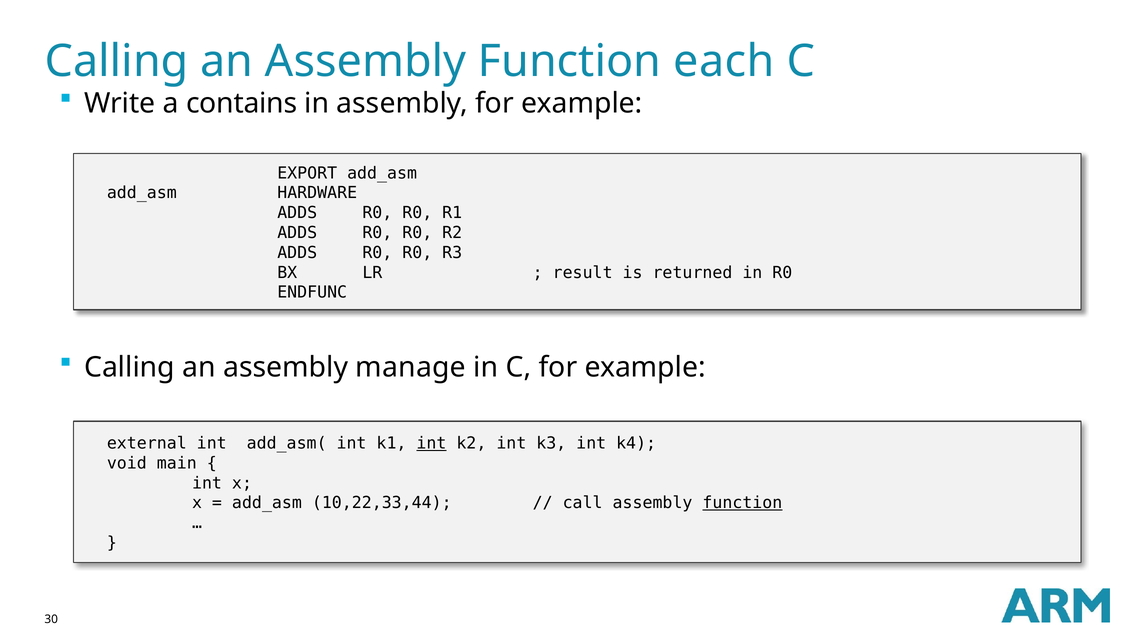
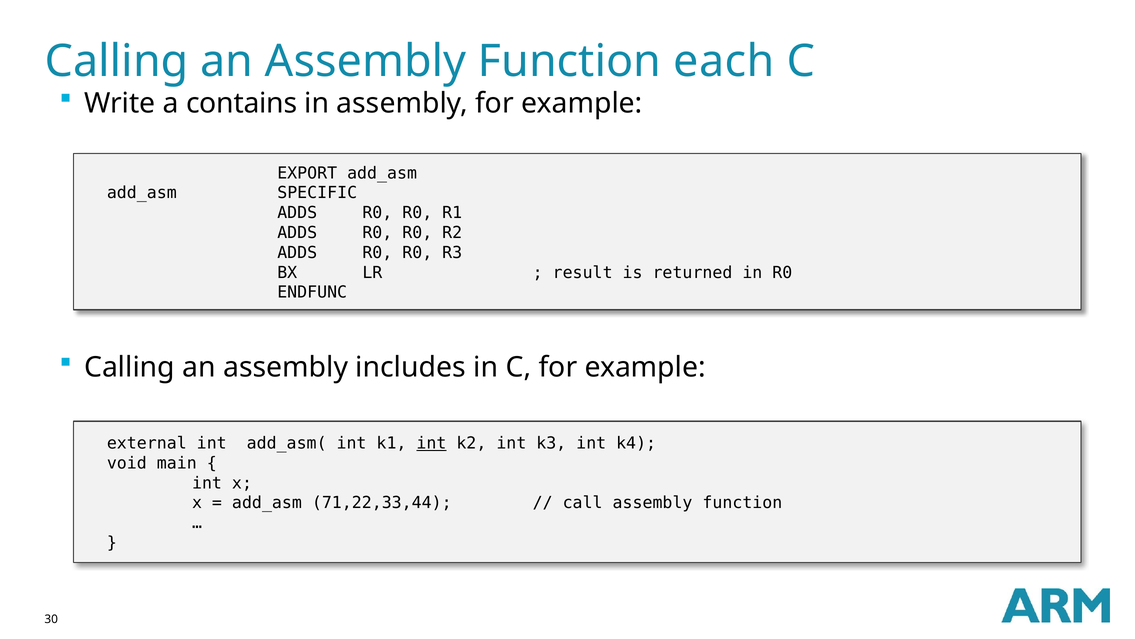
HARDWARE: HARDWARE -> SPECIFIC (317, 193)
manage: manage -> includes (411, 367)
10,22,33,44: 10,22,33,44 -> 71,22,33,44 (382, 503)
function underline: present -> none (742, 503)
